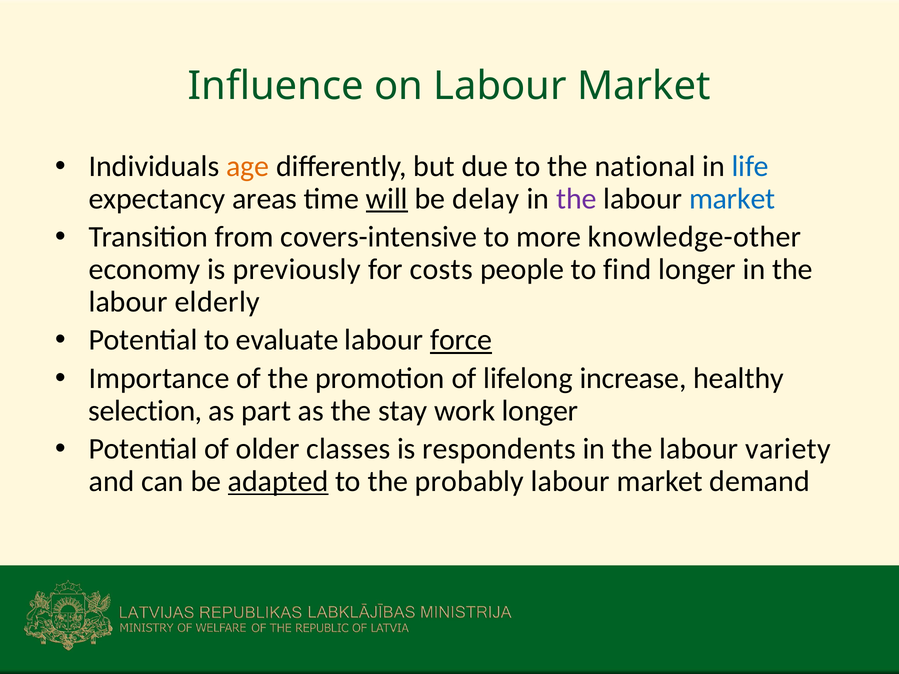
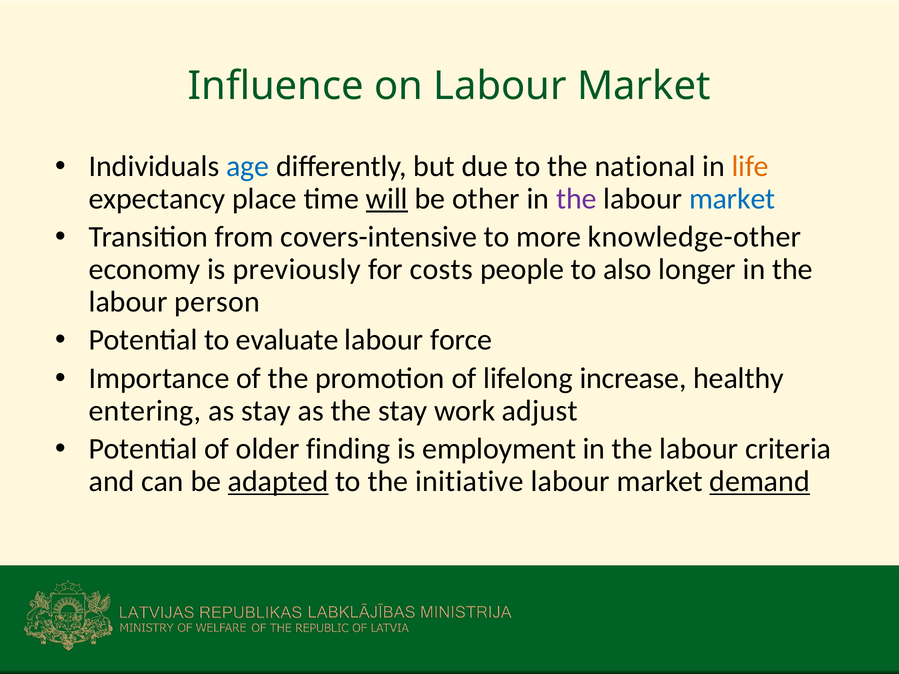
age colour: orange -> blue (248, 166)
life colour: blue -> orange (750, 166)
areas: areas -> place (265, 199)
delay: delay -> other (486, 199)
find: find -> also (627, 269)
elderly: elderly -> person (217, 302)
force underline: present -> none (461, 340)
selection: selection -> entering (145, 411)
as part: part -> stay (266, 411)
work longer: longer -> adjust (540, 411)
classes: classes -> finding (348, 449)
respondents: respondents -> employment (499, 449)
variety: variety -> criteria (788, 449)
probably: probably -> initiative (469, 482)
demand underline: none -> present (760, 482)
